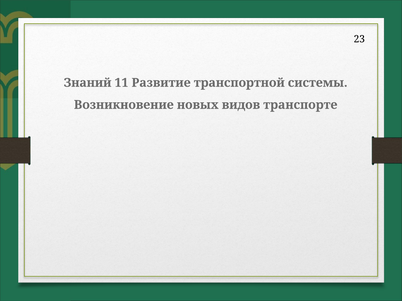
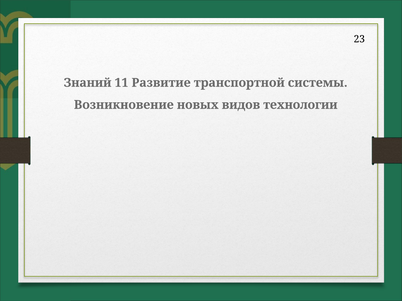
транспорте: транспорте -> технологии (300, 105)
